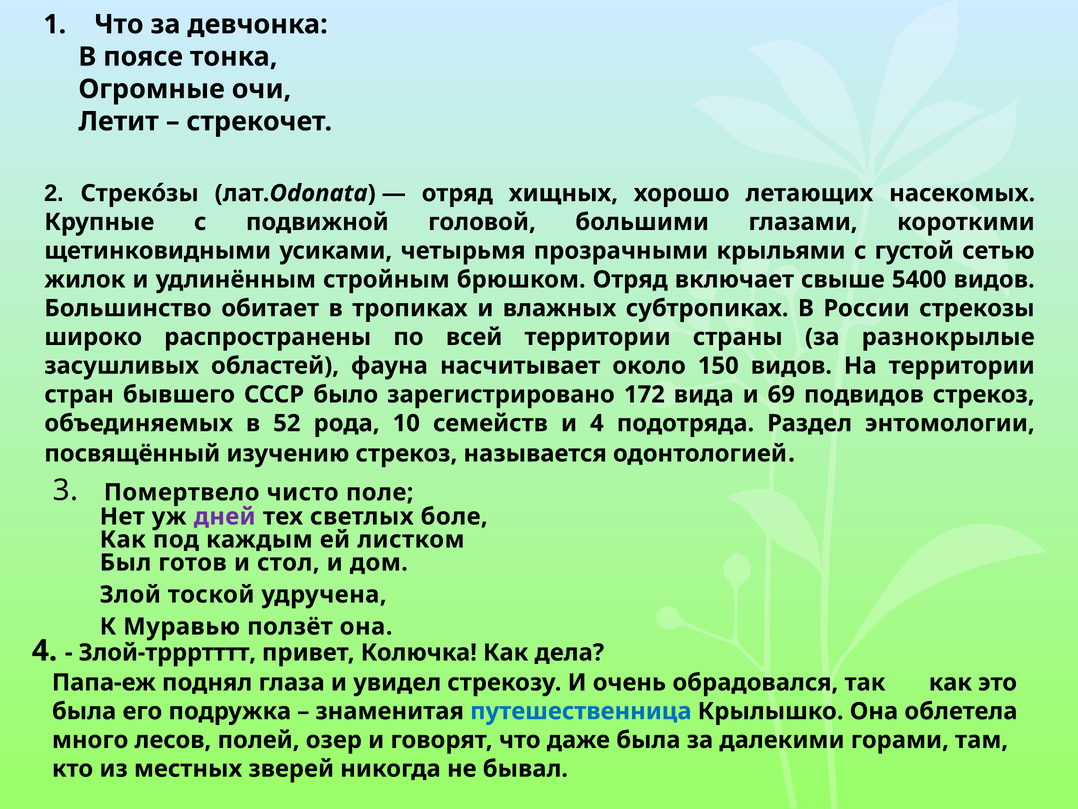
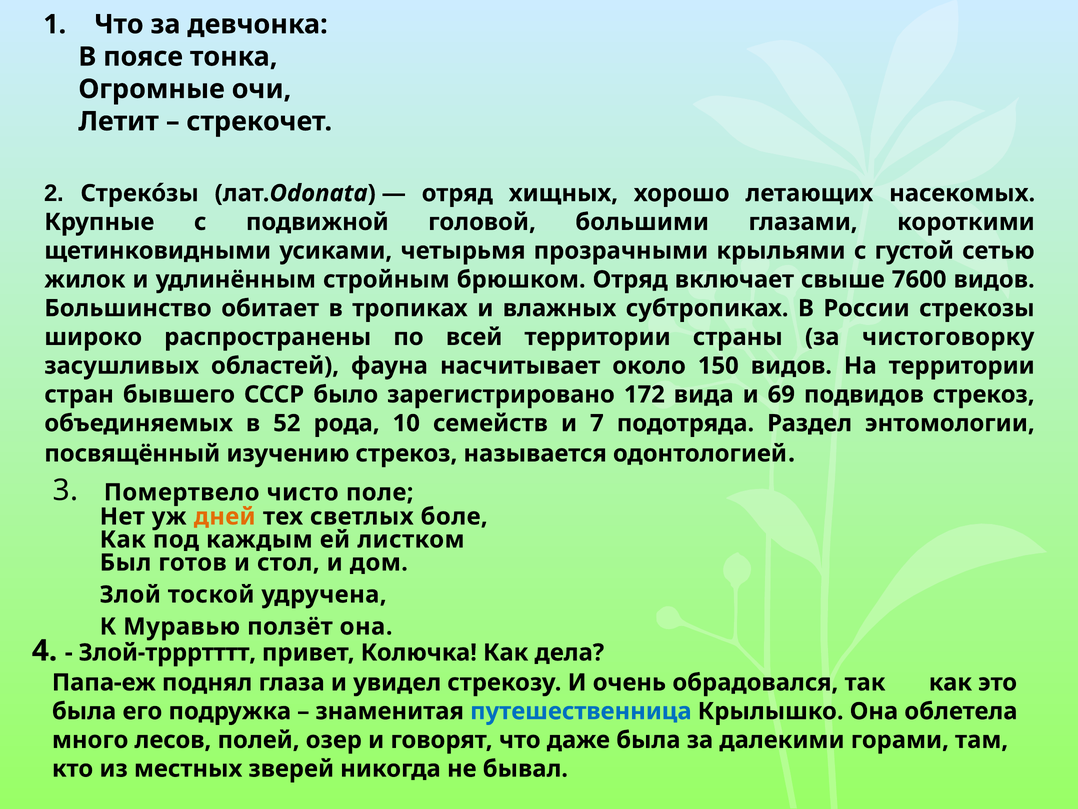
5400: 5400 -> 7600 (919, 279)
разнокрылые: разнокрылые -> чистоговорку (948, 337)
и 4: 4 -> 7 (597, 423)
дней colour: purple -> orange (225, 516)
